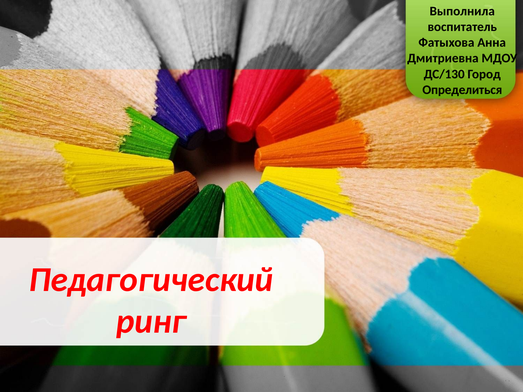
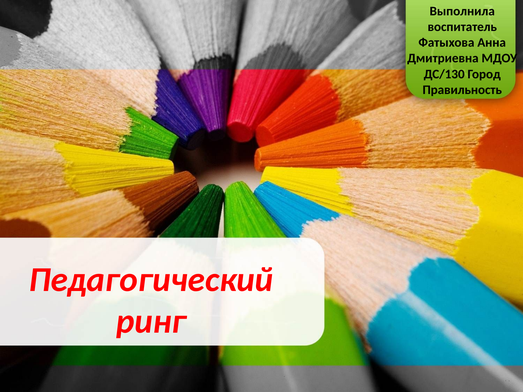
Определиться: Определиться -> Правильность (462, 90)
